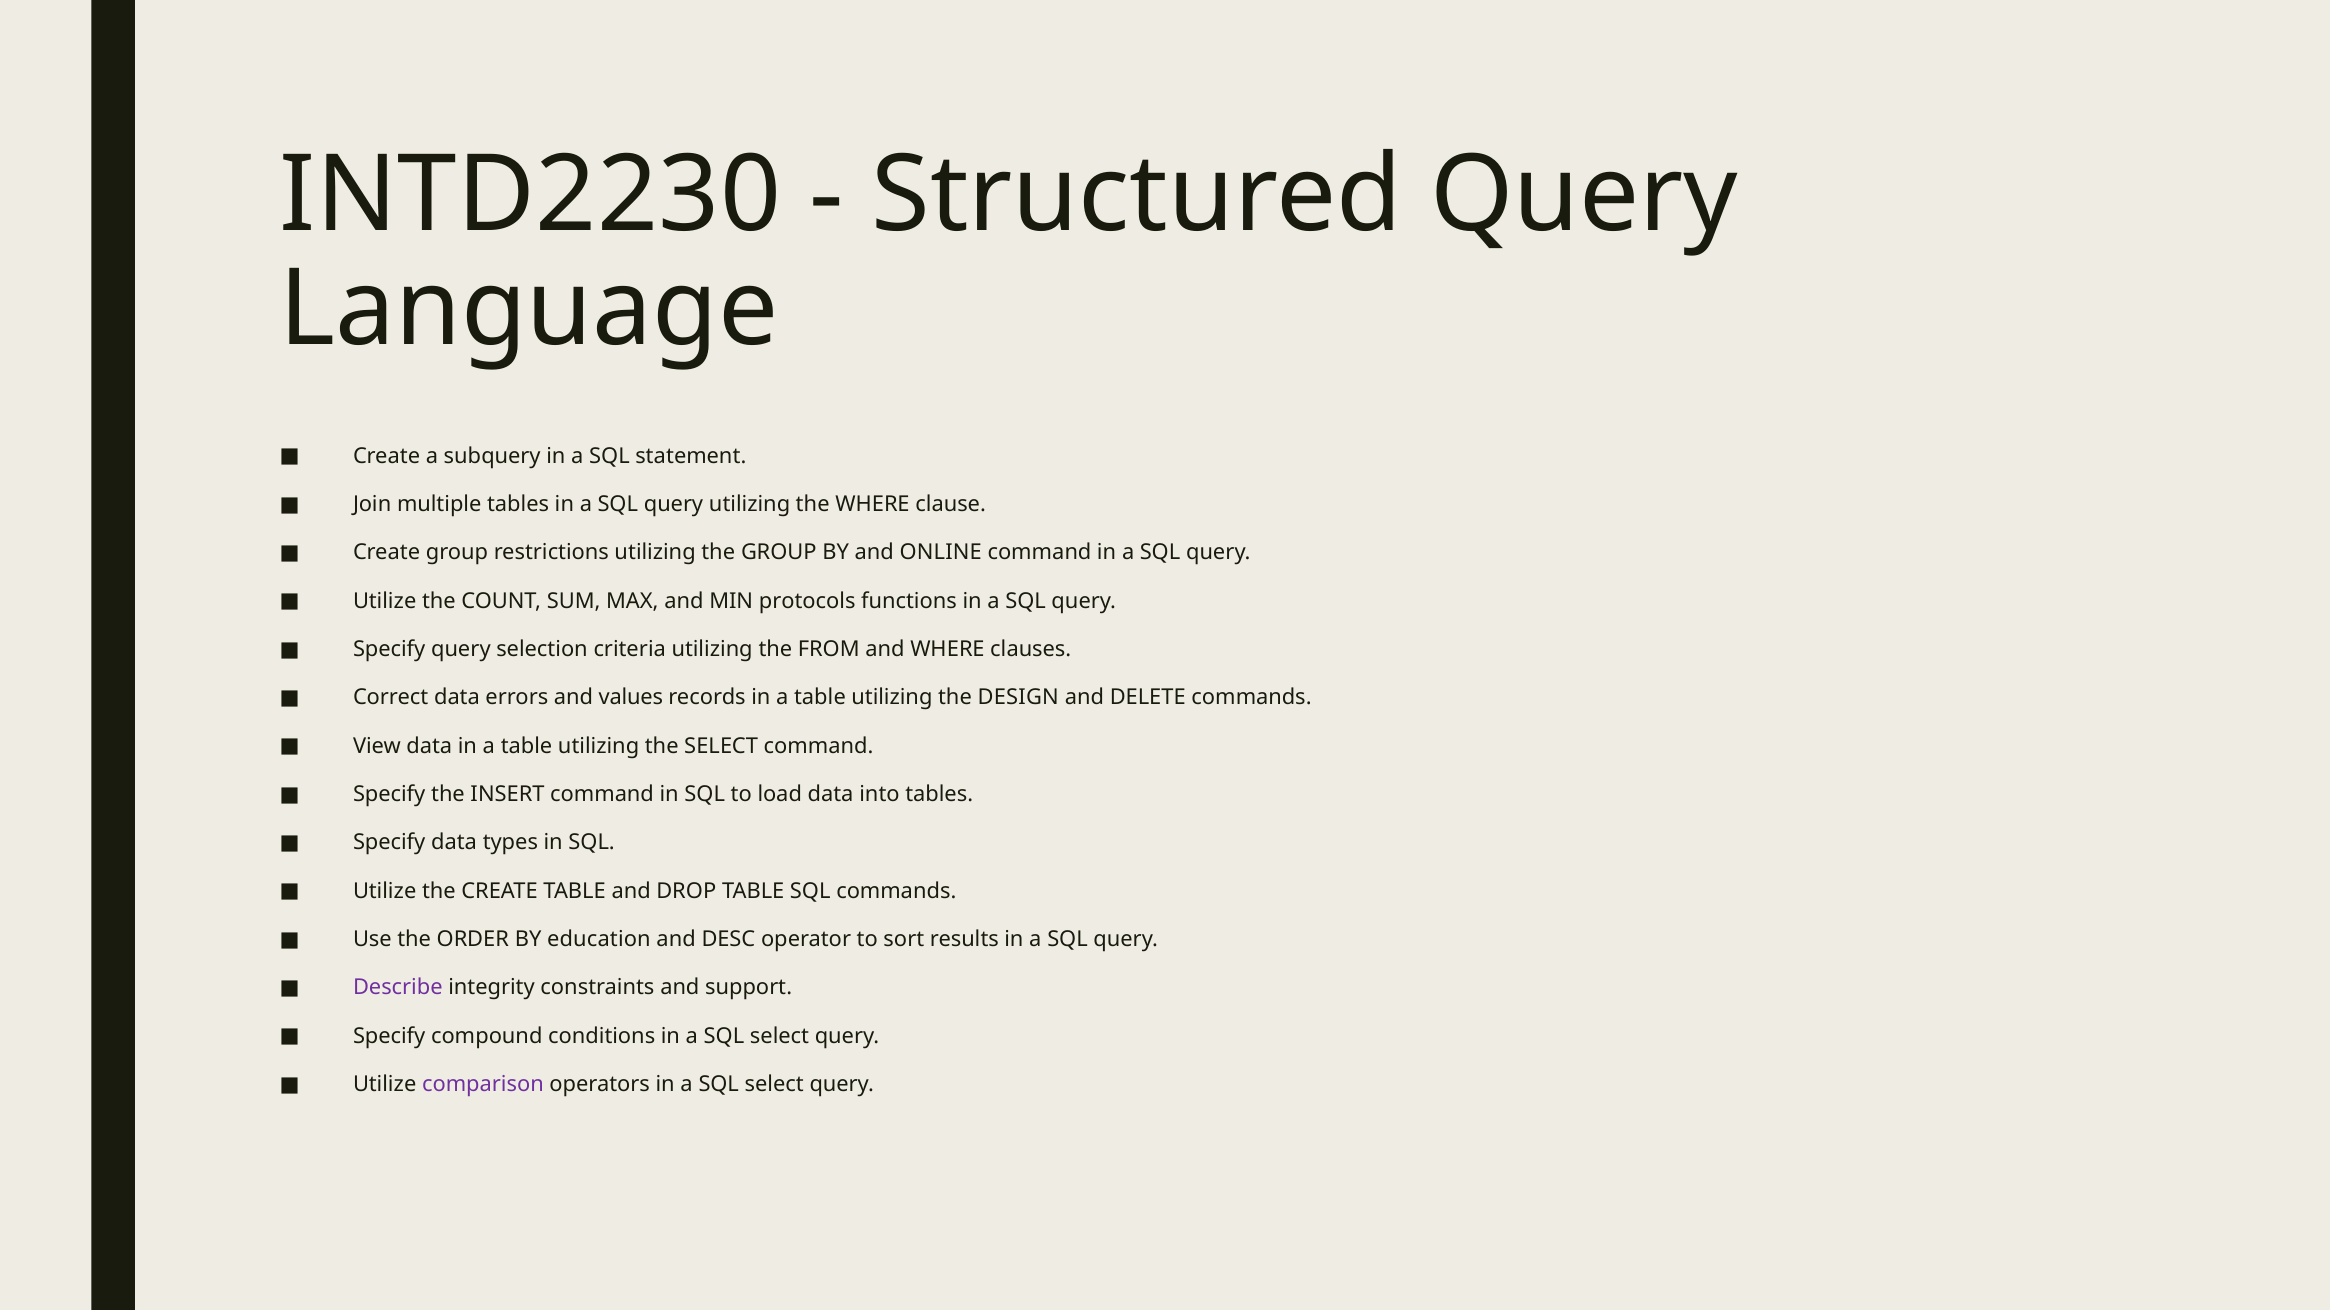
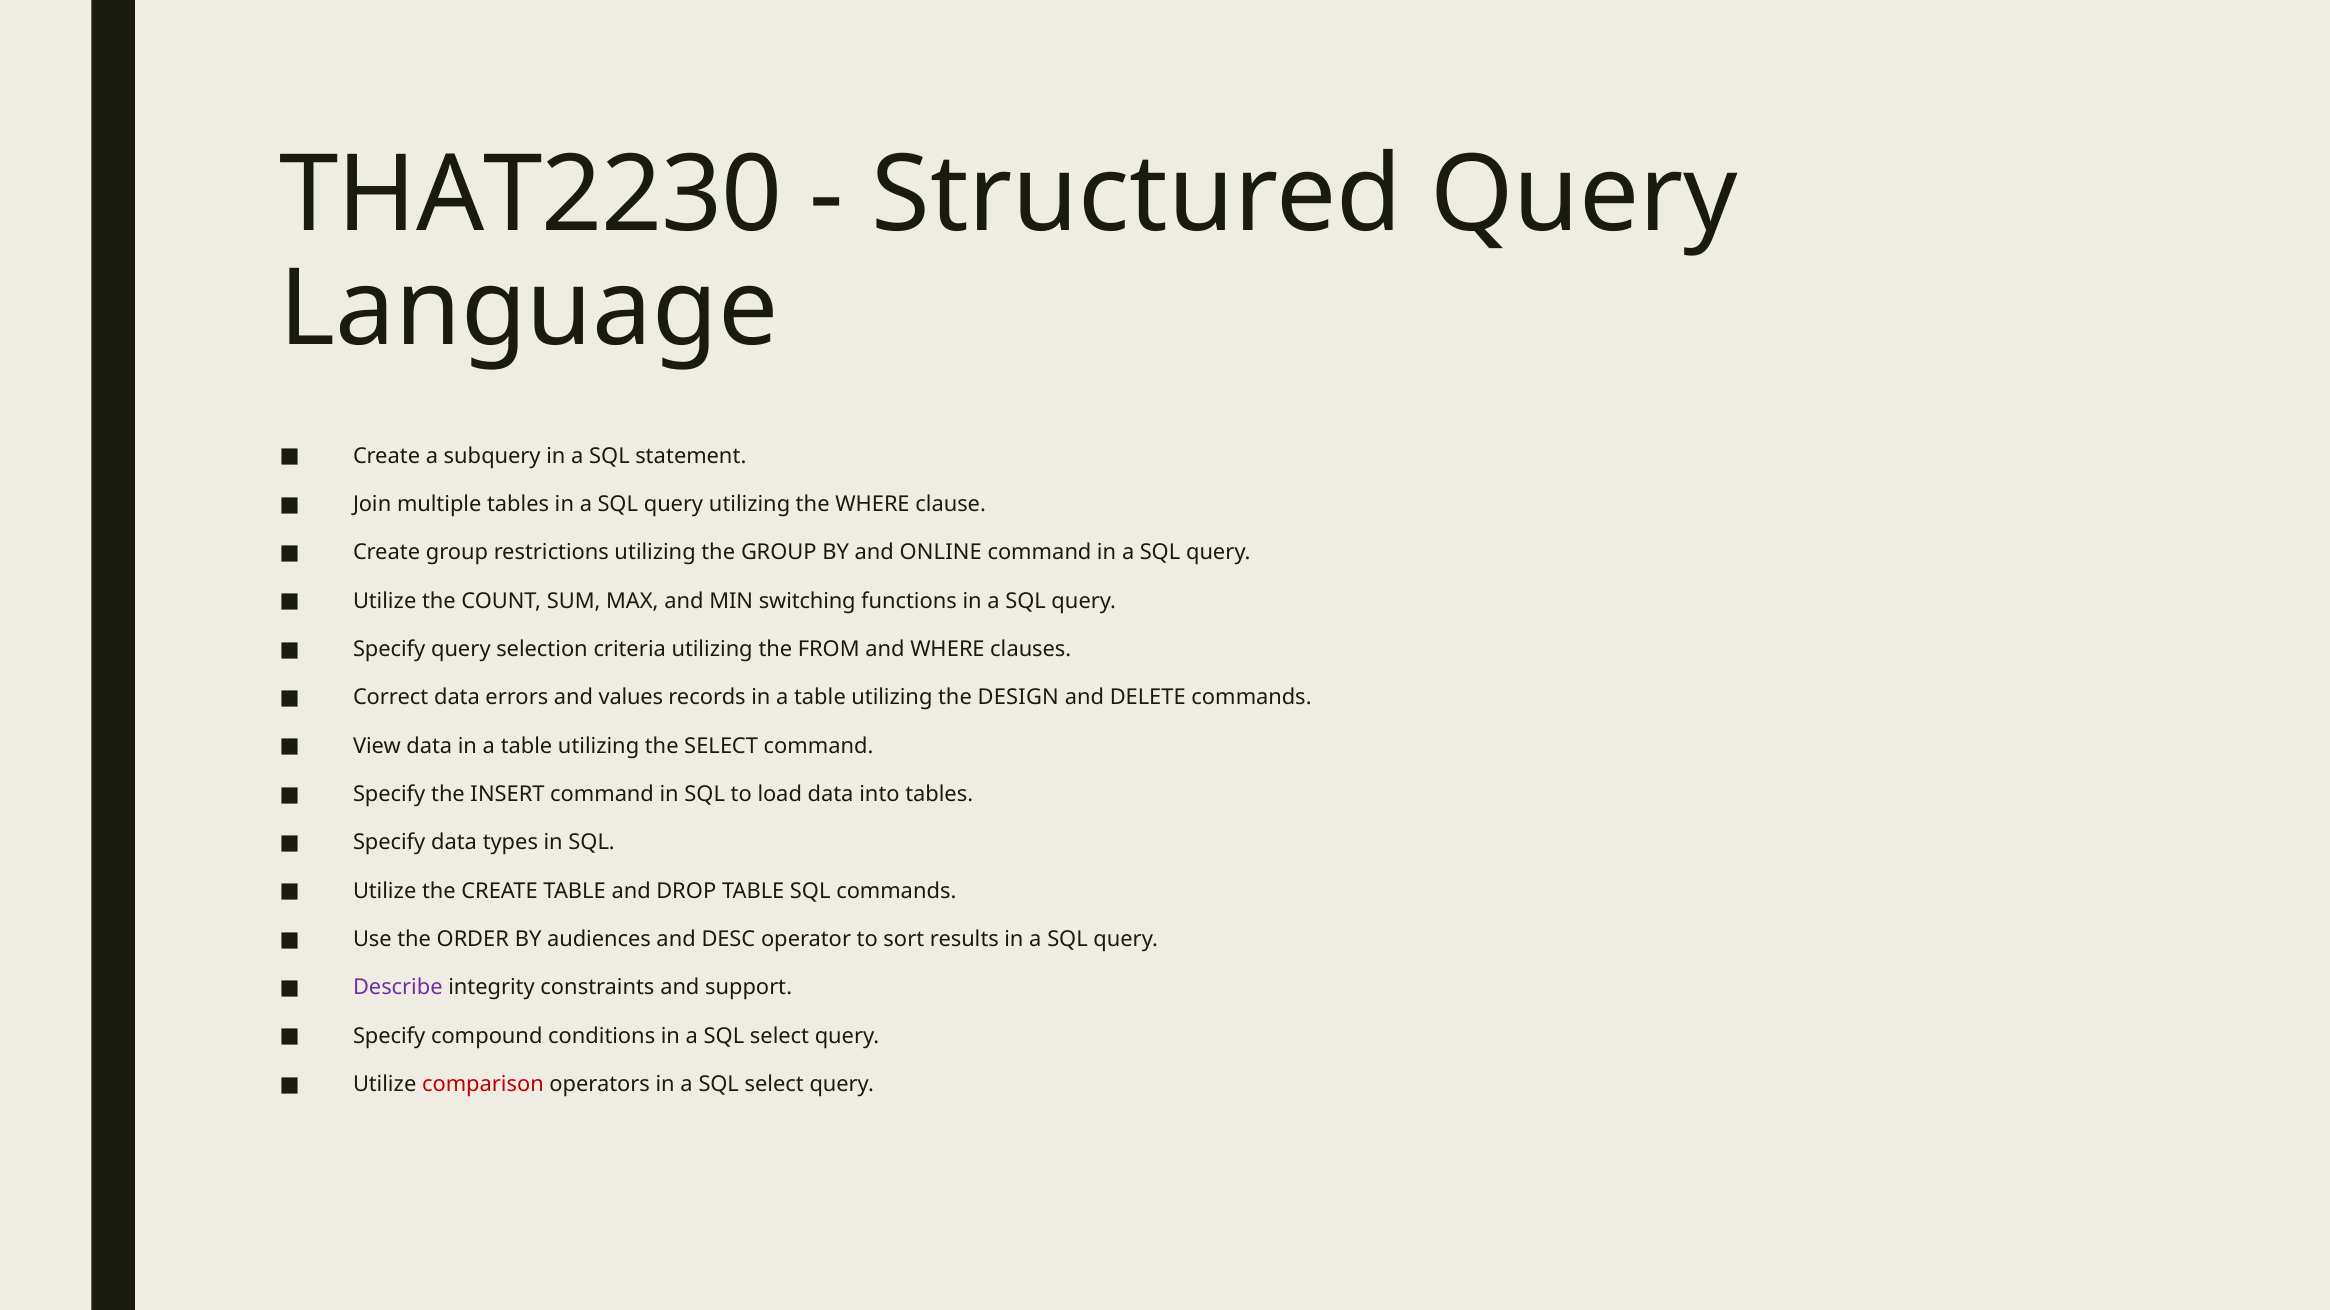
INTD2230: INTD2230 -> THAT2230 (531, 196)
protocols: protocols -> switching (807, 601)
education: education -> audiences (599, 940)
comparison colour: purple -> red (483, 1085)
